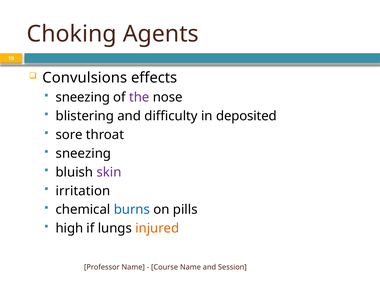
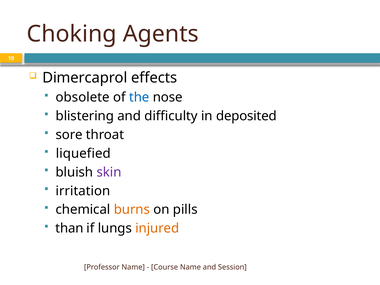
Convulsions: Convulsions -> Dimercaprol (85, 78)
sneezing: sneezing -> obsolete (83, 97)
the colour: purple -> blue (139, 97)
sneezing: sneezing -> liquefied (83, 153)
burns colour: blue -> orange (132, 210)
high: high -> than (69, 228)
